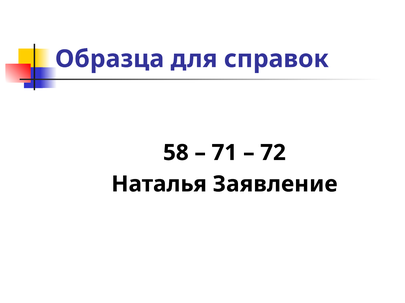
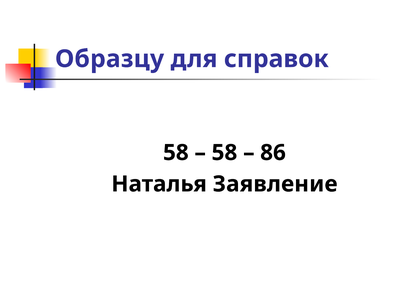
Образца: Образца -> Образцу (110, 59)
71: 71 -> 58 (224, 153)
72: 72 -> 86 (273, 153)
